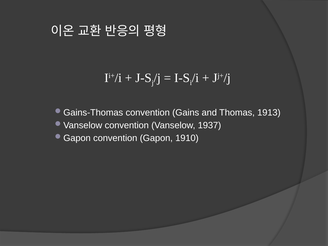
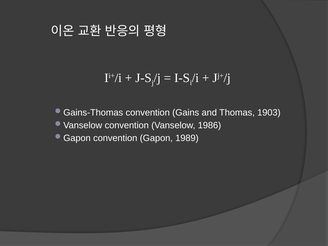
1913: 1913 -> 1903 (269, 113)
1937: 1937 -> 1986 (209, 125)
1910: 1910 -> 1989 (187, 138)
